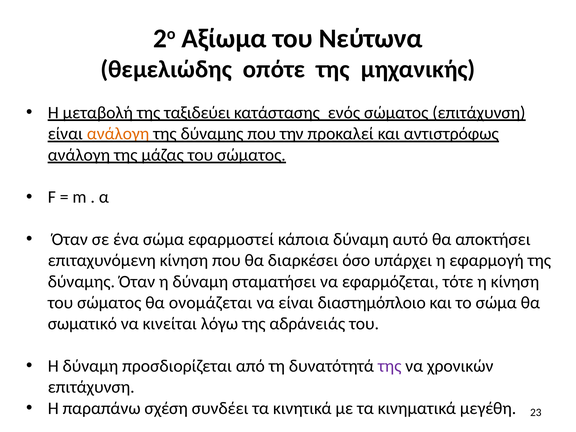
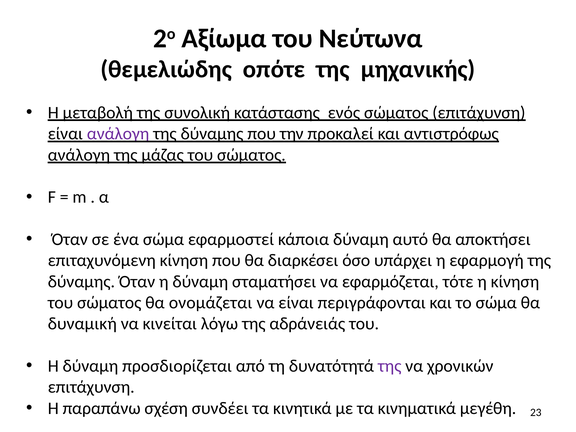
ταξιδεύει: ταξιδεύει -> συνολική (197, 113)
ανάλογη colour: orange -> purple (118, 134)
διαστημόπλοιο: διαστημόπλοιο -> περιγράφονται (372, 303)
σωματικό: σωματικό -> δυναμική (82, 324)
